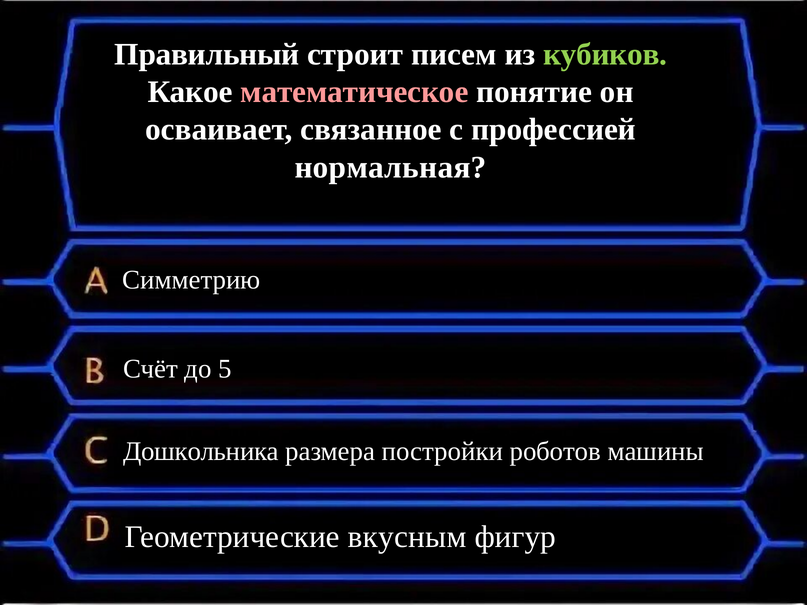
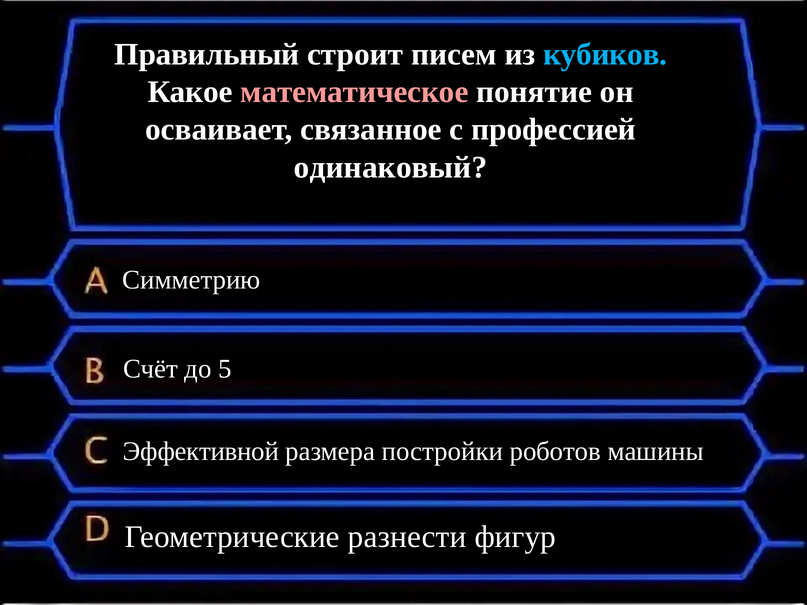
кубиков colour: light green -> light blue (605, 54)
нормальная: нормальная -> одинаковый (391, 167)
Дошкольника: Дошкольника -> Эффективной (201, 452)
вкусным: вкусным -> разнести (407, 537)
